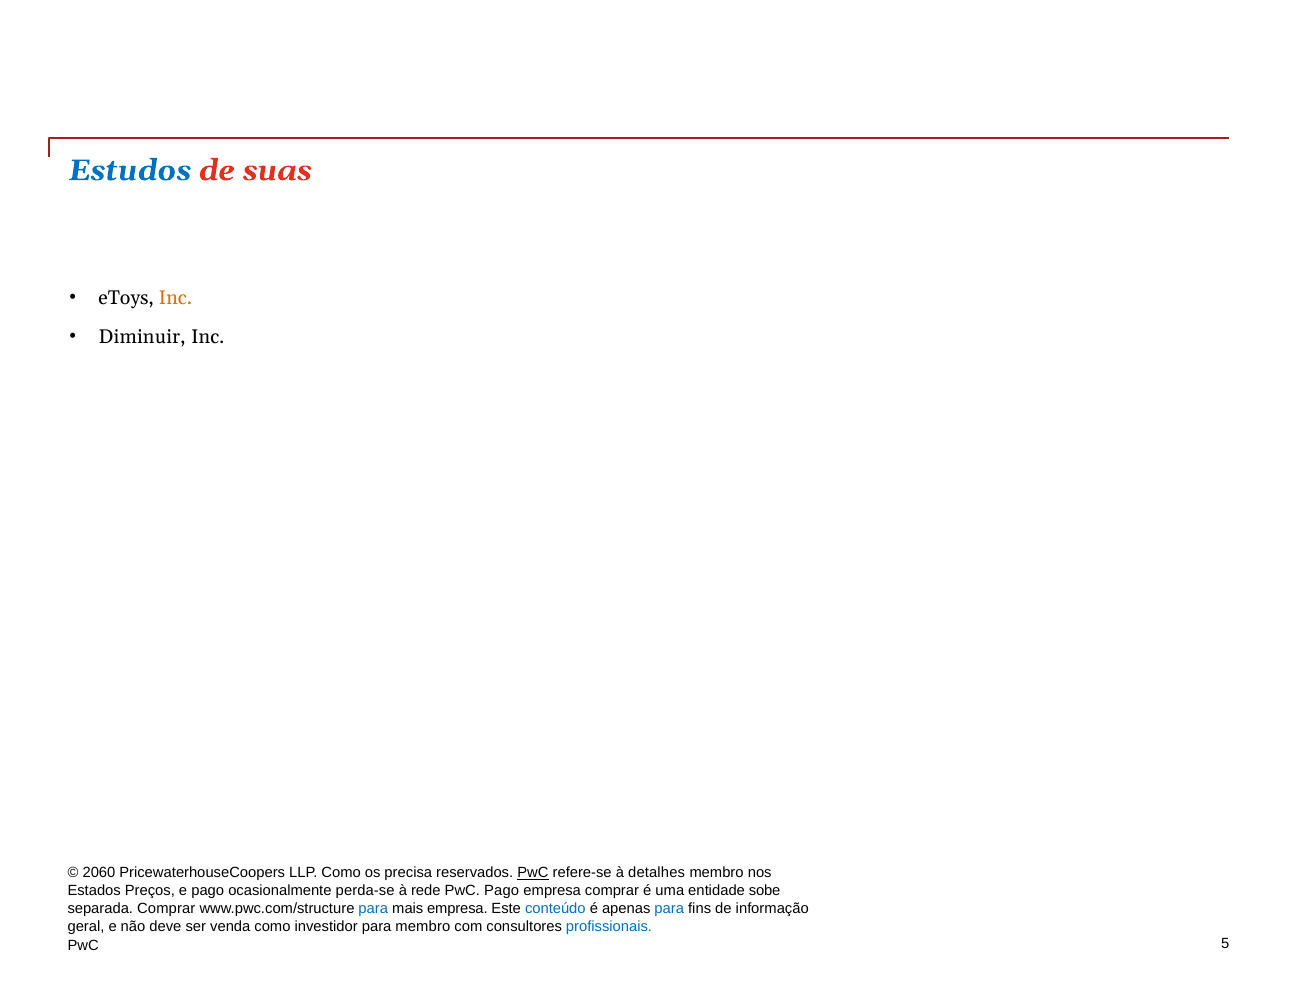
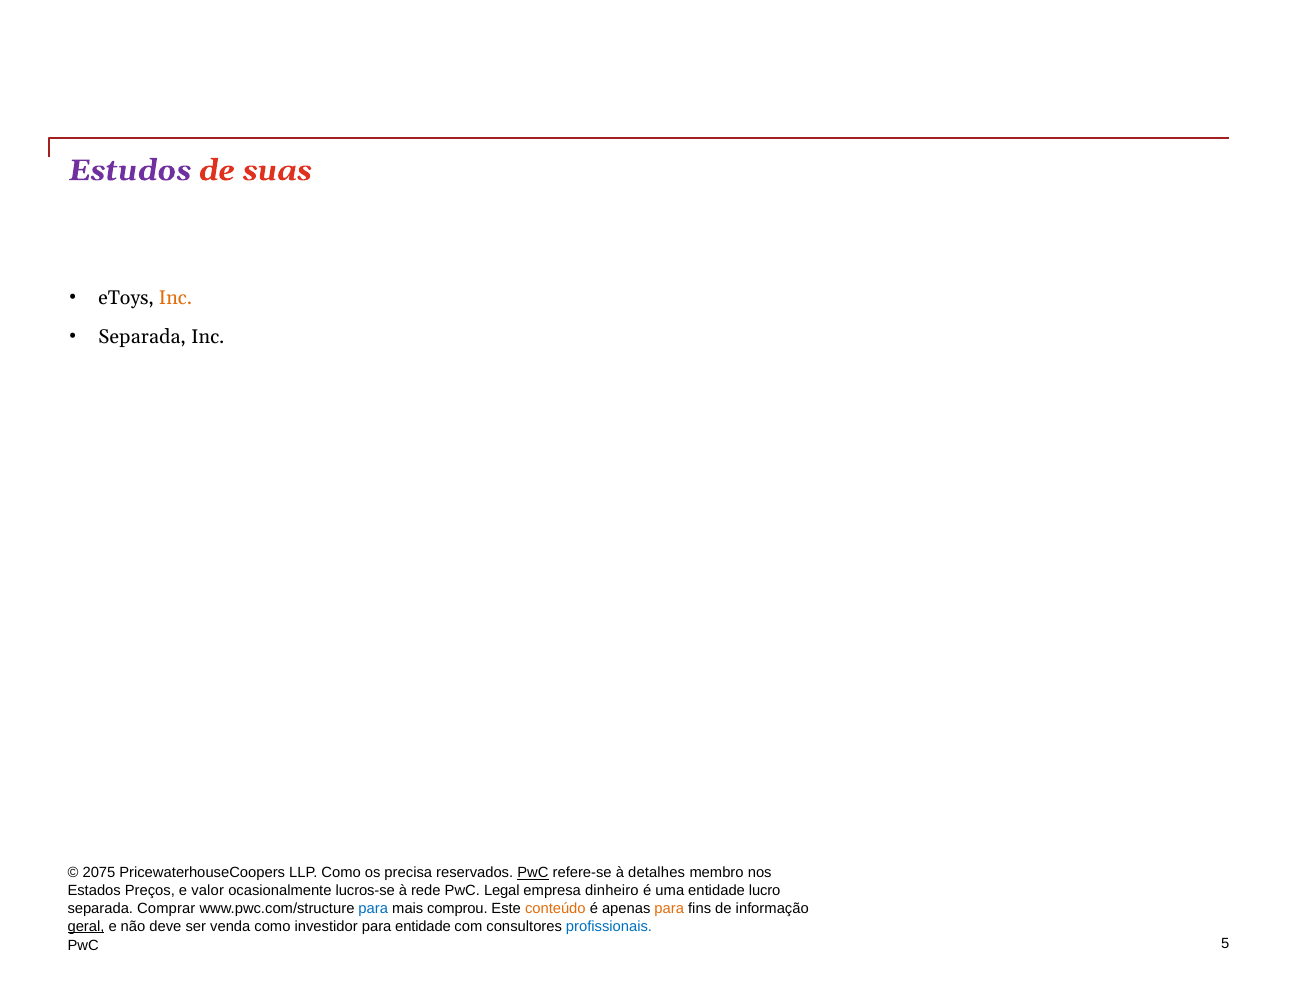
Estudos colour: blue -> purple (130, 170)
Diminuir: Diminuir -> Separada (142, 337)
2060: 2060 -> 2075 (99, 873)
e pago: pago -> valor (208, 891)
perda-se: perda-se -> lucros-se (365, 891)
PwC Pago: Pago -> Legal (502, 891)
empresa comprar: comprar -> dinheiro (612, 891)
sobe: sobe -> lucro (765, 891)
mais empresa: empresa -> comprou (457, 909)
conteúdo colour: blue -> orange (555, 909)
para colour: blue -> orange (669, 909)
geral underline: none -> present (86, 926)
para membro: membro -> entidade (423, 926)
